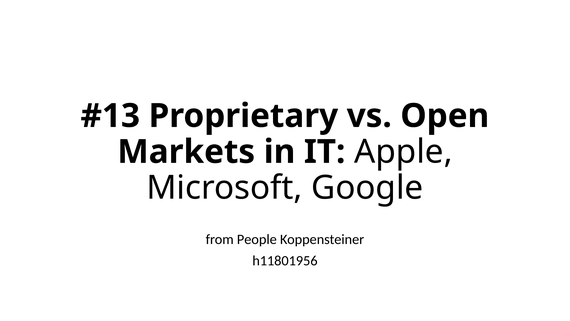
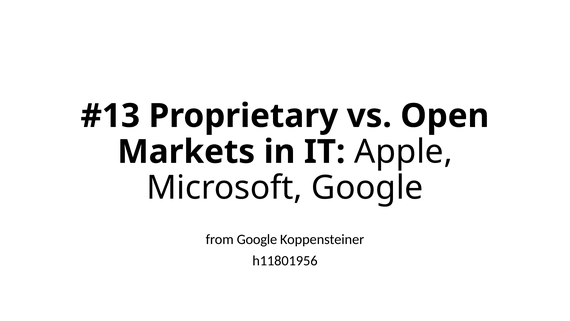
from People: People -> Google (257, 239)
